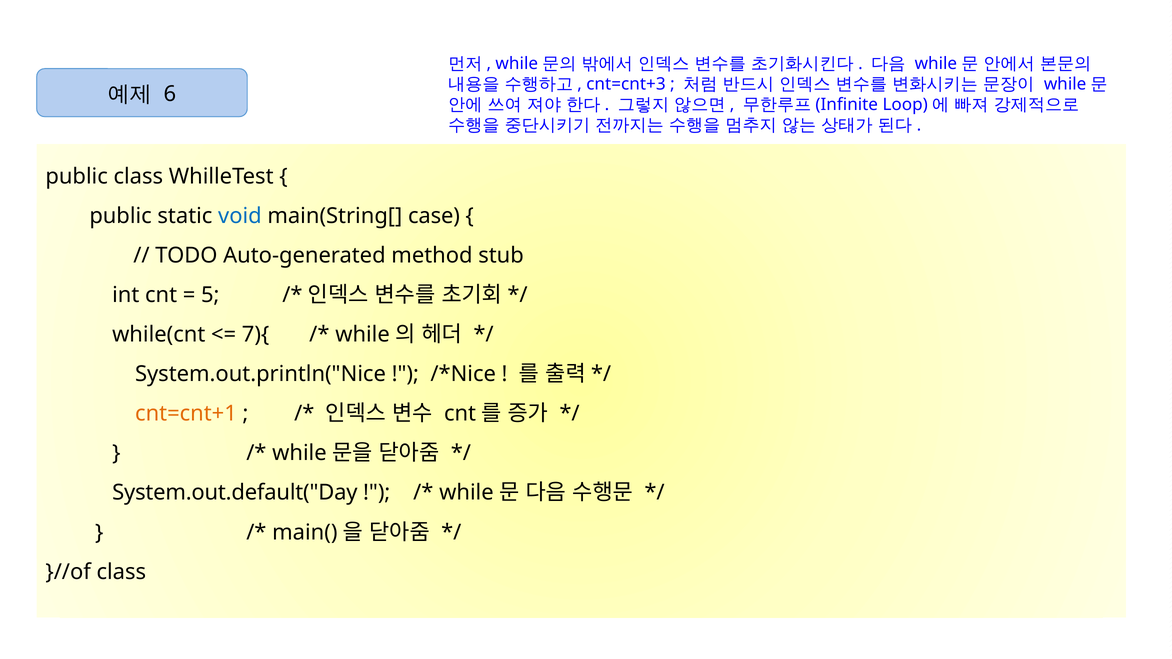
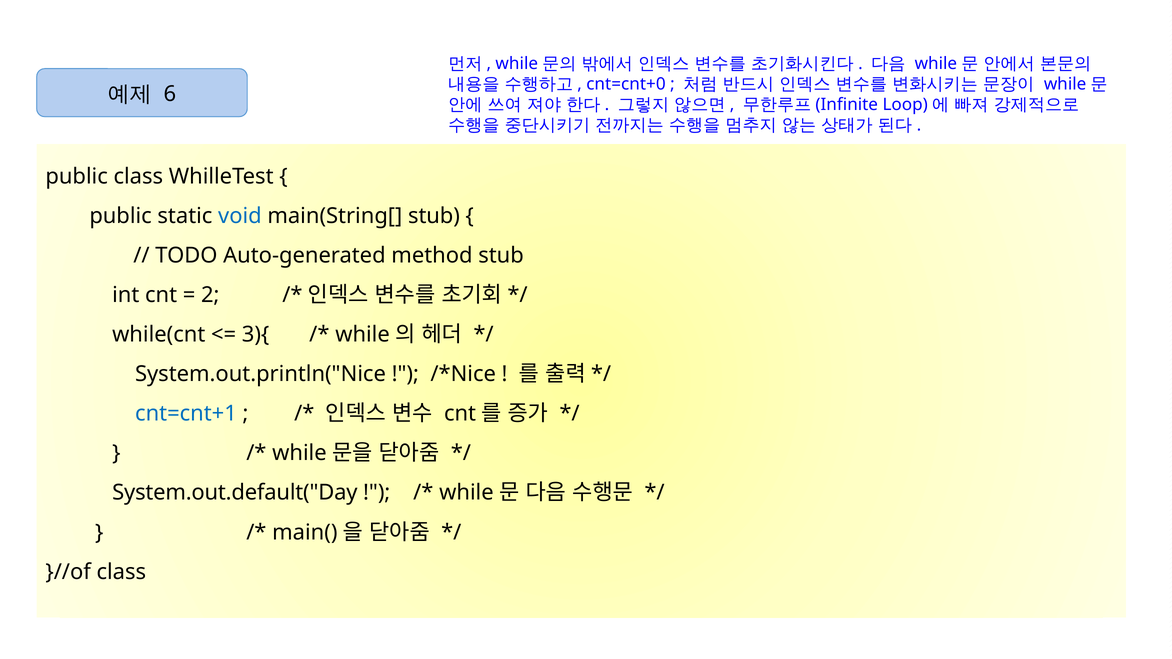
cnt=cnt+3: cnt=cnt+3 -> cnt=cnt+0 (626, 84)
main(String[ case: case -> stub (434, 216)
5: 5 -> 2 (210, 295)
7){: 7){ -> 3){ (256, 335)
cnt=cnt+1 colour: orange -> blue (186, 414)
